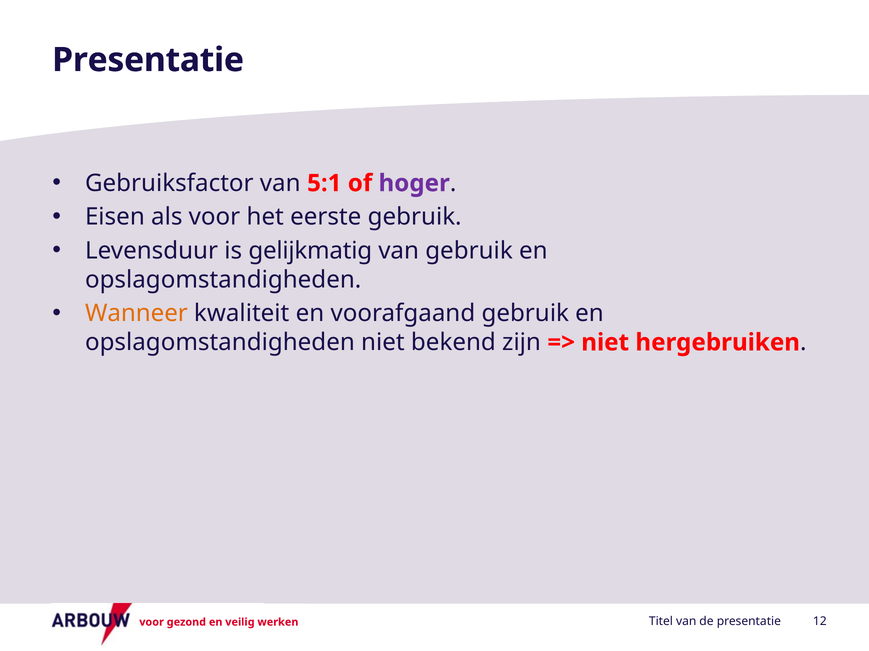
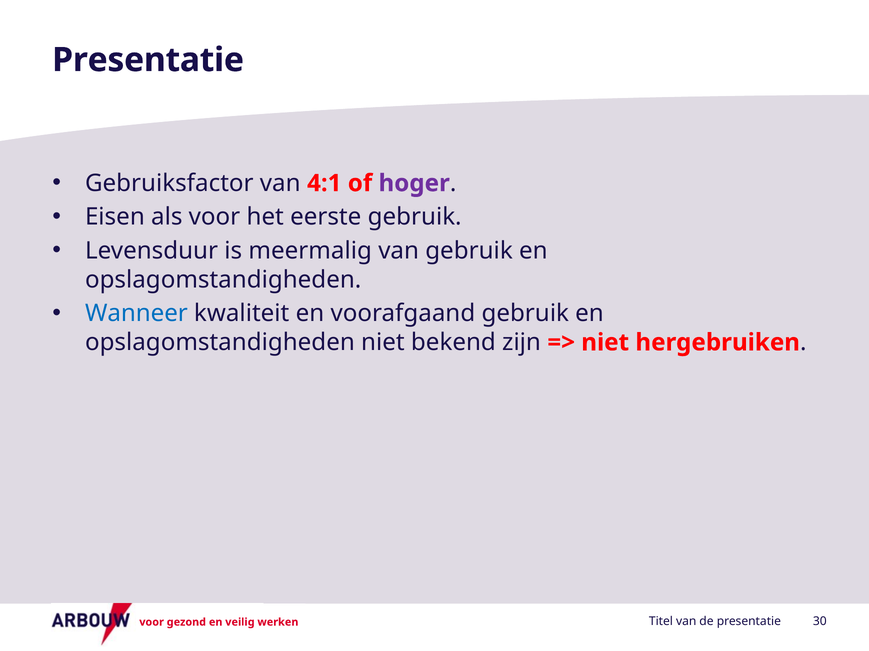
5:1: 5:1 -> 4:1 (324, 183)
gelijkmatig: gelijkmatig -> meermalig (310, 251)
Wanneer colour: orange -> blue (136, 314)
12: 12 -> 30 (820, 622)
